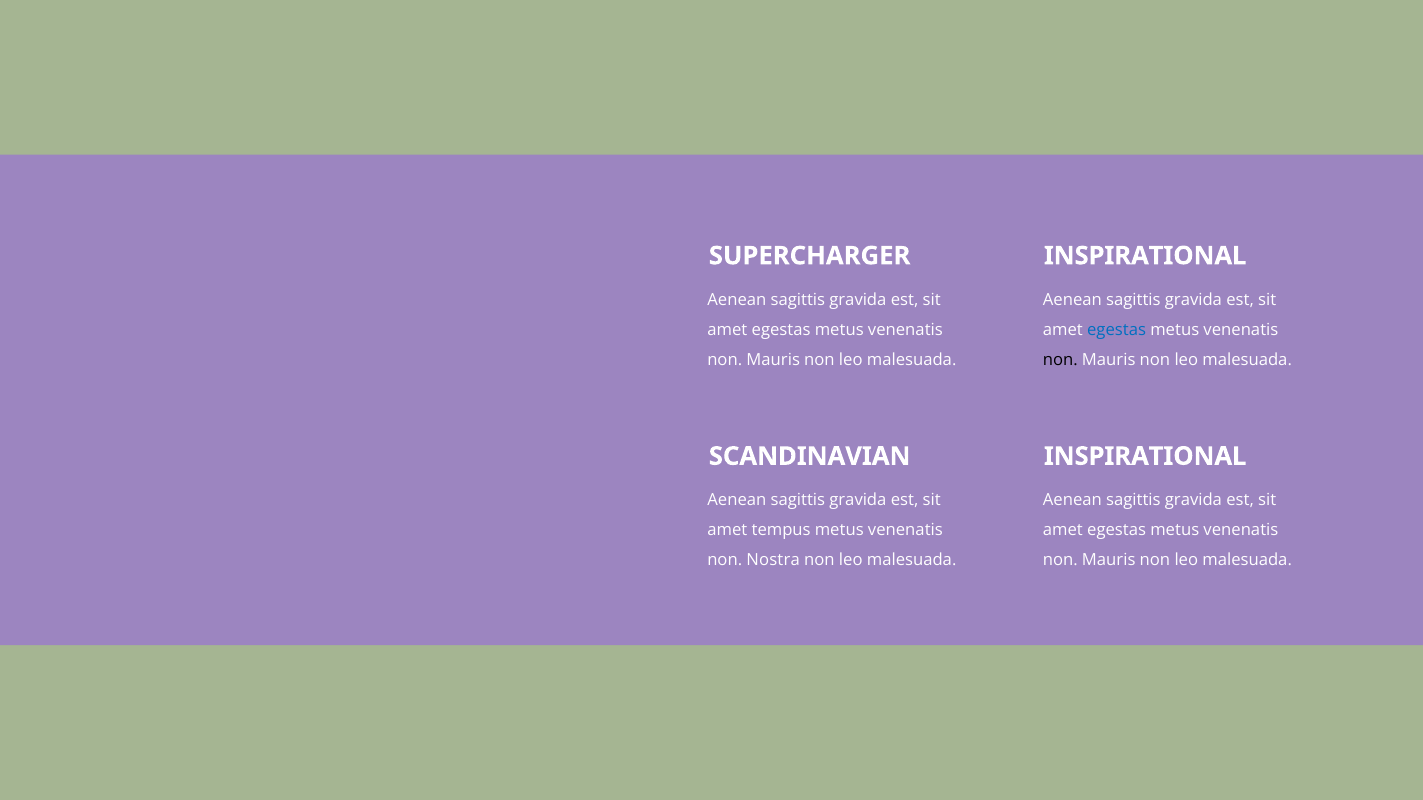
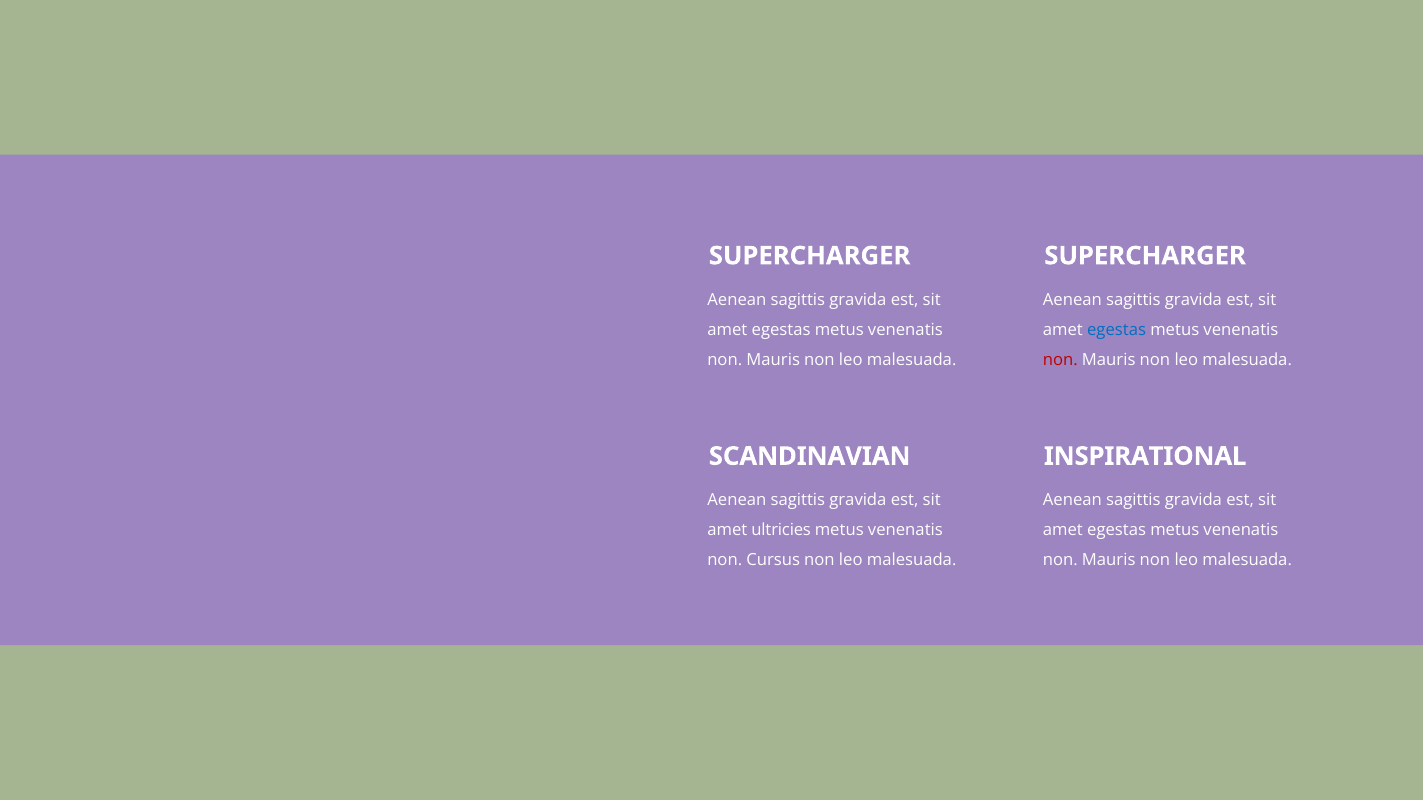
INSPIRATIONAL: INSPIRATIONAL -> SUPERCHARGER (1145, 256)
non colour: black -> red (1060, 360)
tempus: tempus -> ultricies (781, 531)
Nostra: Nostra -> Cursus (773, 561)
